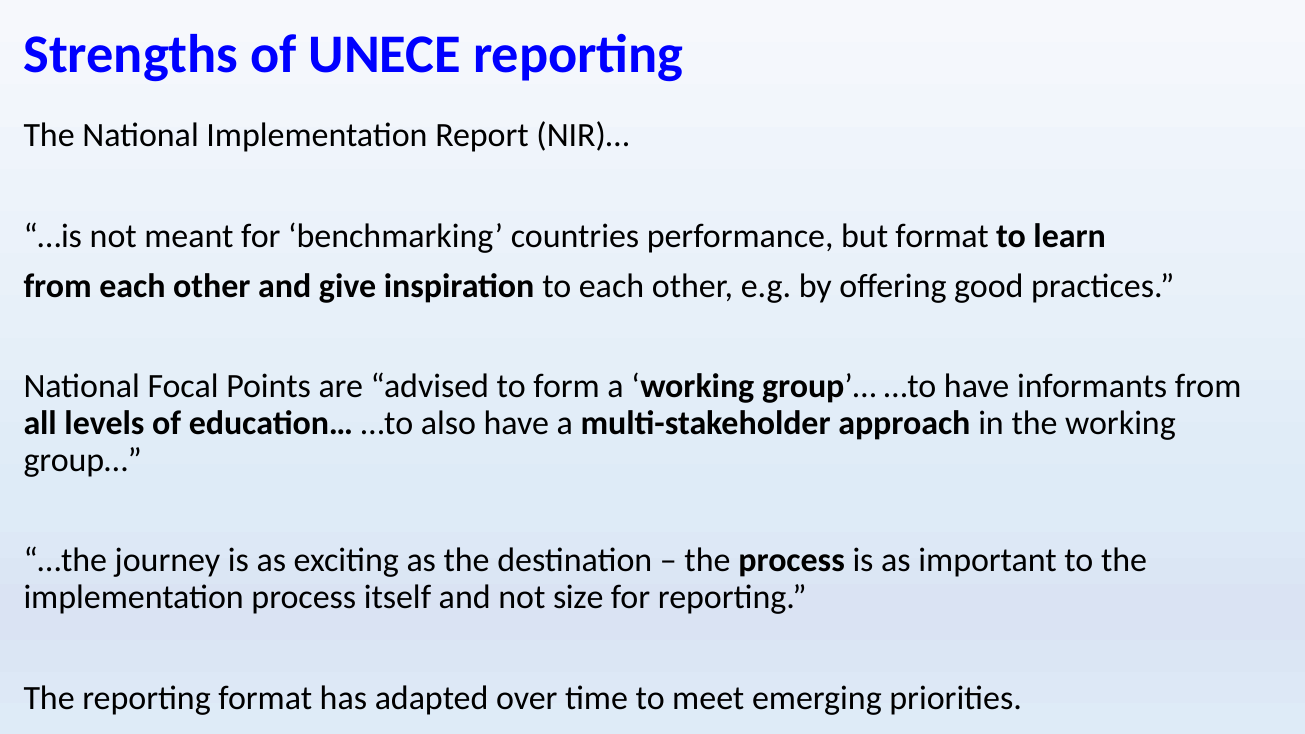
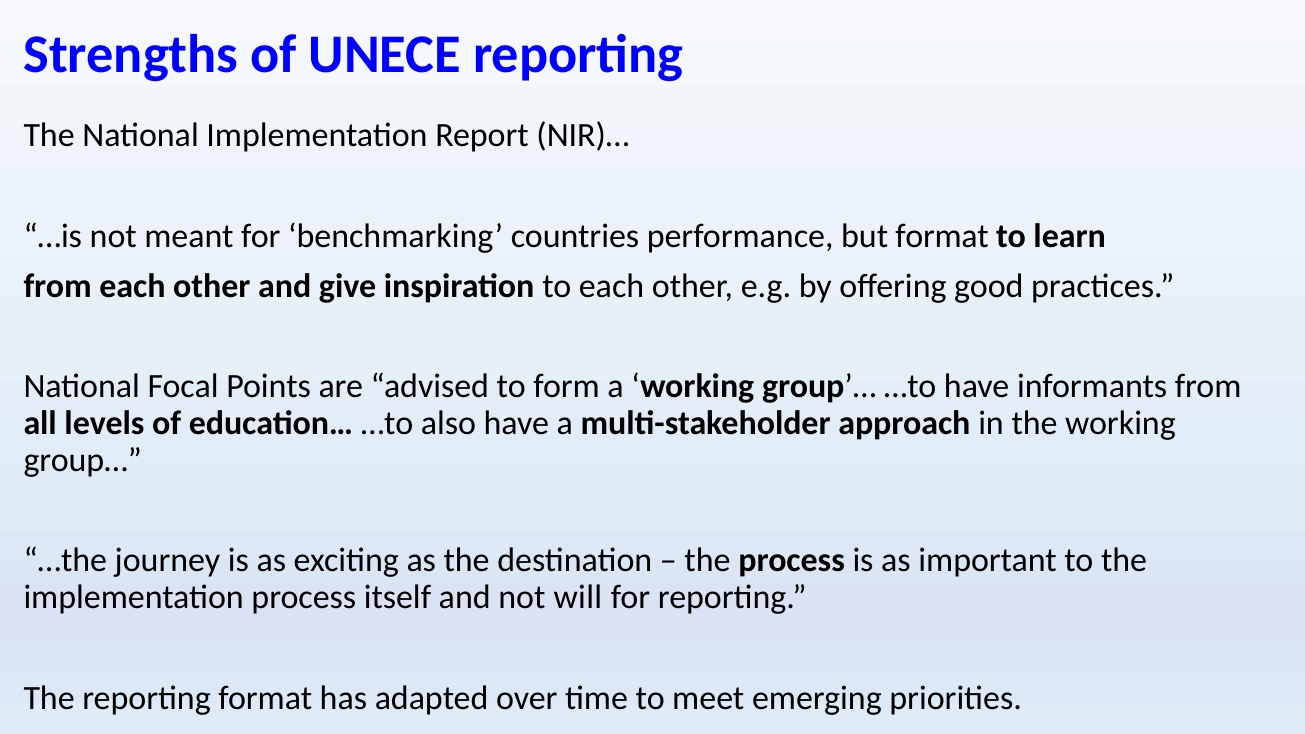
size: size -> will (578, 597)
